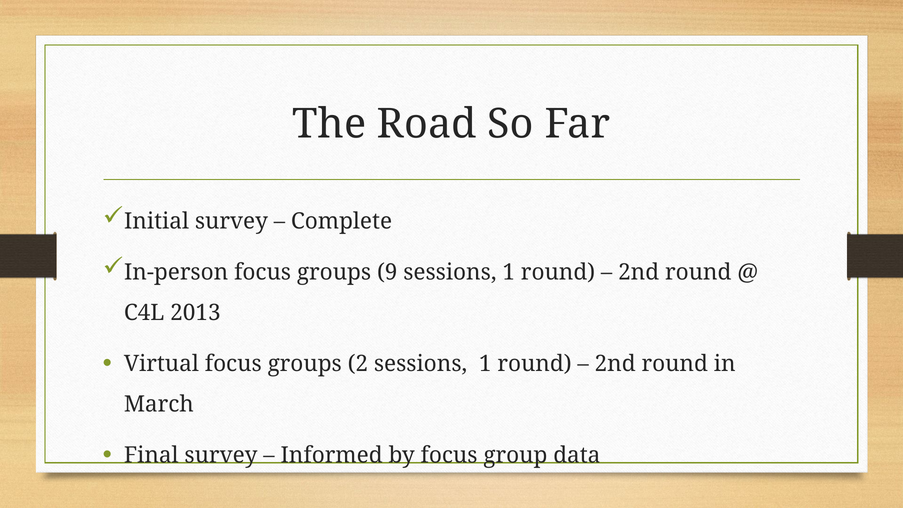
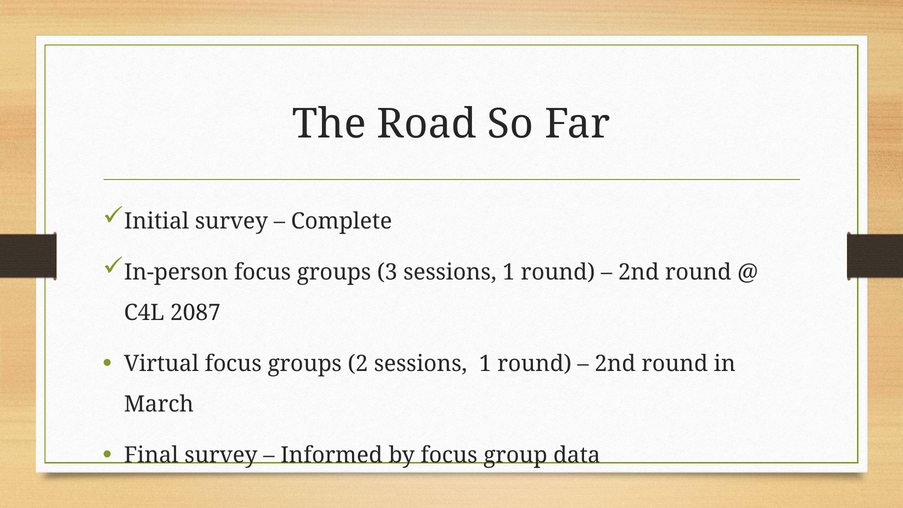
9: 9 -> 3 (387, 272)
2013: 2013 -> 2087 (195, 313)
